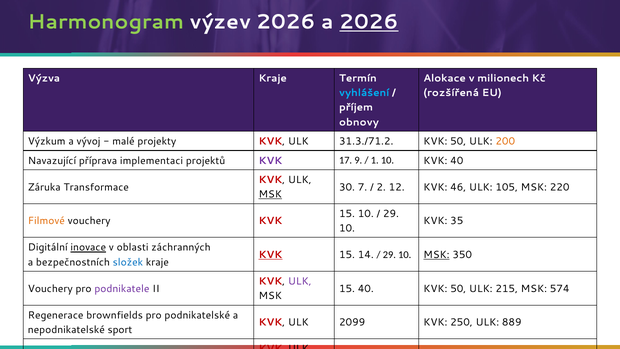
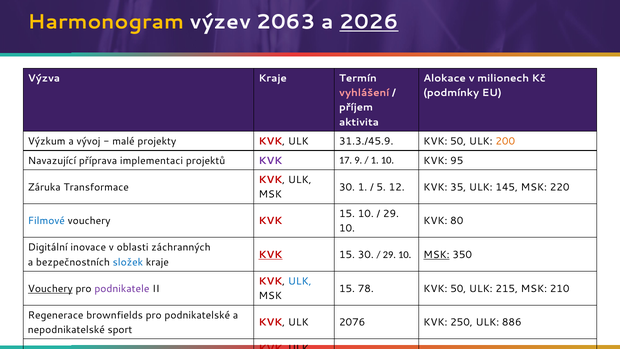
Harmonogram colour: light green -> yellow (106, 22)
výzev 2026: 2026 -> 2063 (286, 22)
vyhlášení colour: light blue -> pink (364, 93)
rozšířená: rozšířená -> podmínky (451, 93)
obnovy: obnovy -> aktivita (359, 122)
31.3./71.2: 31.3./71.2 -> 31.3./45.9 (366, 141)
KVK 40: 40 -> 95 (457, 161)
30 7: 7 -> 1 (362, 187)
2: 2 -> 5 (381, 187)
46: 46 -> 35 (458, 187)
105: 105 -> 145 (507, 187)
MSK underline: present -> none (270, 194)
Filmové colour: orange -> blue (46, 221)
35: 35 -> 80 (457, 221)
inovace underline: present -> none (88, 247)
15 14: 14 -> 30 (366, 255)
ULK colour: purple -> blue (300, 281)
Vouchery underline: none -> present (50, 288)
15 40: 40 -> 78 (366, 288)
574: 574 -> 210 (560, 288)
2099: 2099 -> 2076 (352, 322)
889: 889 -> 886 (512, 322)
